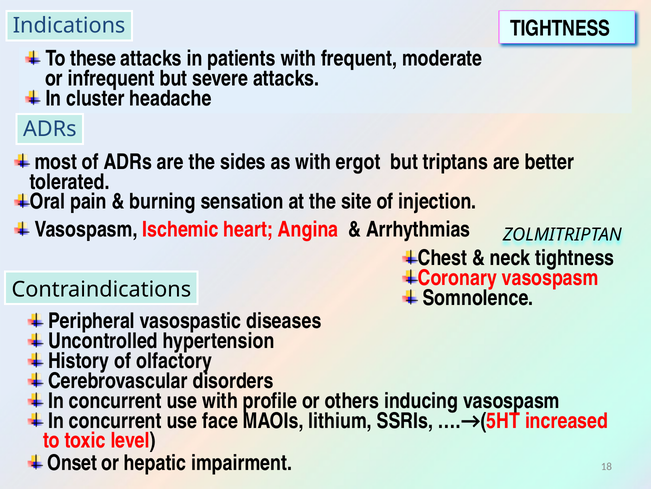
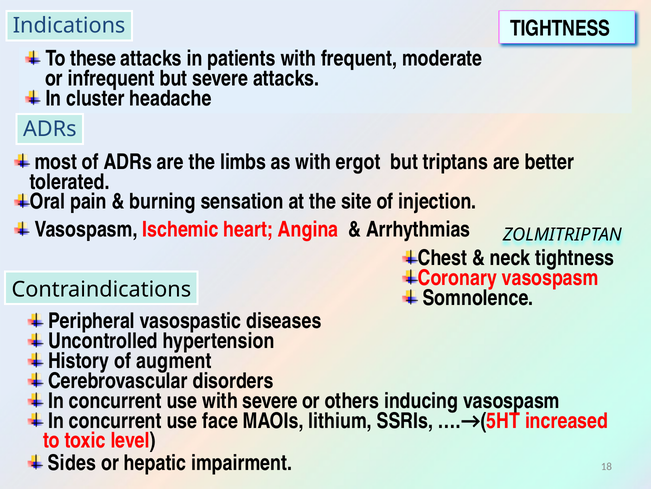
sides: sides -> limbs (243, 162)
olfactory: olfactory -> augment (174, 361)
with profile: profile -> severe (270, 400)
Onset: Onset -> Sides (72, 462)
